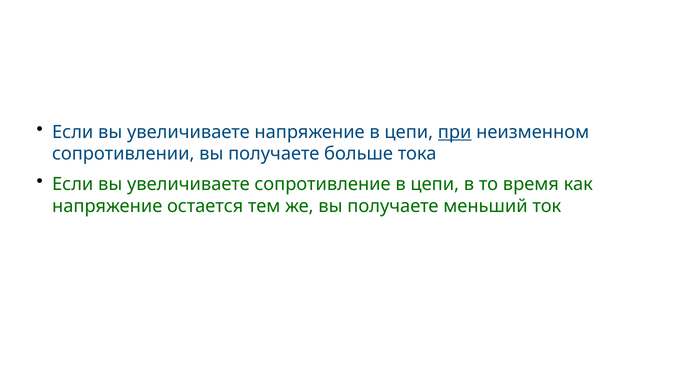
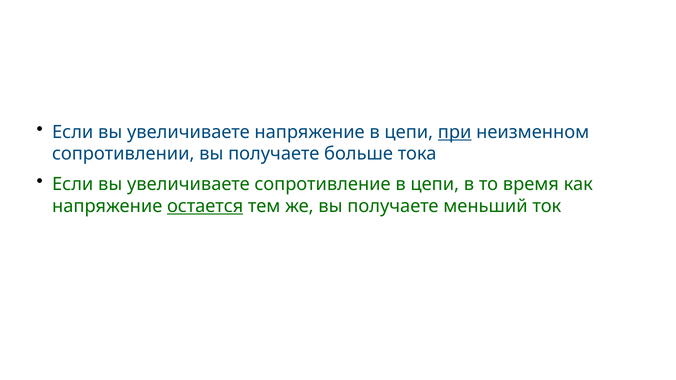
остается underline: none -> present (205, 206)
